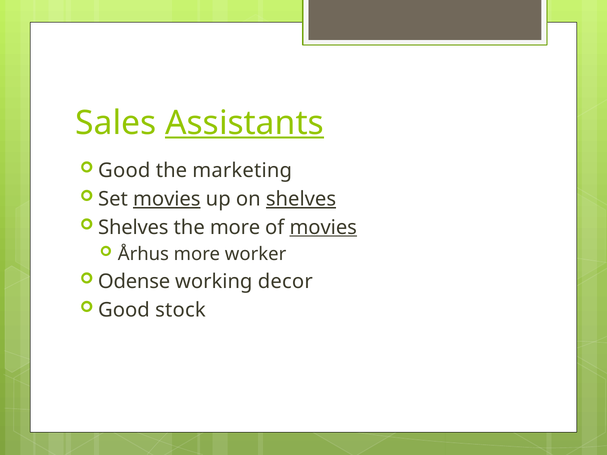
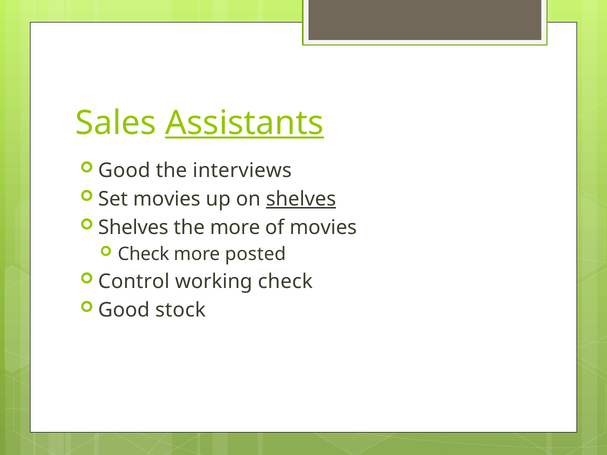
marketing: marketing -> interviews (242, 171)
movies underline: present -> none (167, 199)
movies underline: present -> none (323, 227)
Århus: Århus -> Check (143, 254)
worker: worker -> posted (255, 254)
Odense: Odense -> Control (134, 282)
working decor: decor -> check (285, 282)
